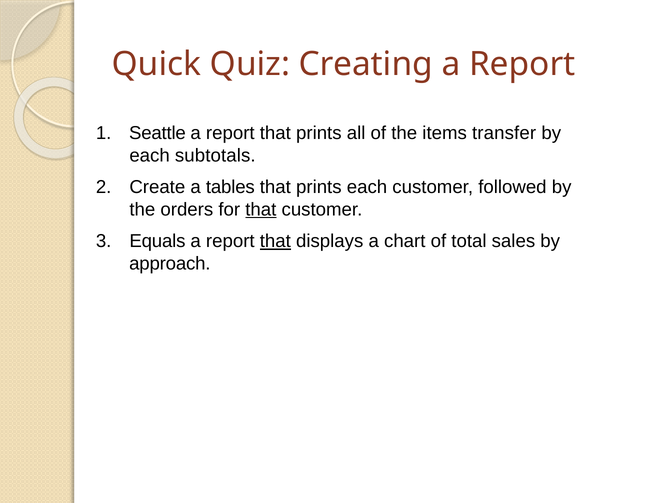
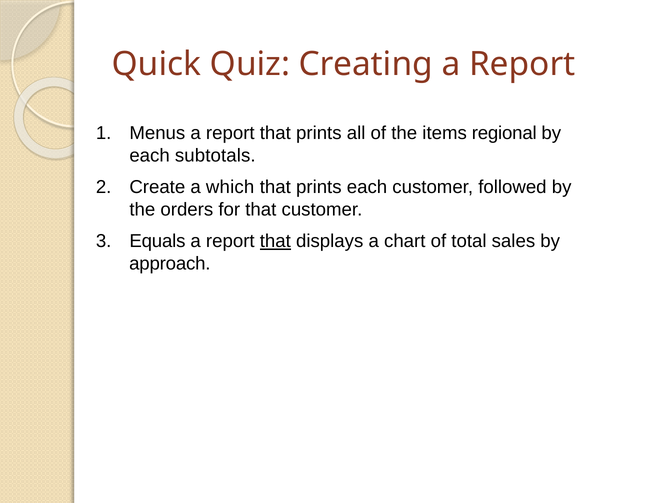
Seattle: Seattle -> Menus (157, 133)
transfer: transfer -> regional (504, 133)
tables: tables -> which (230, 187)
that underline: present -> none (261, 209)
